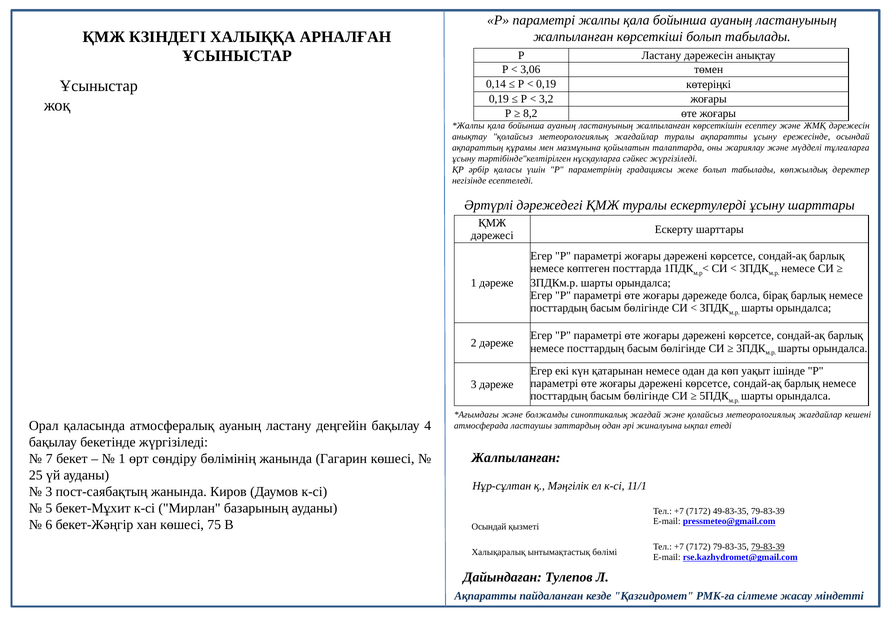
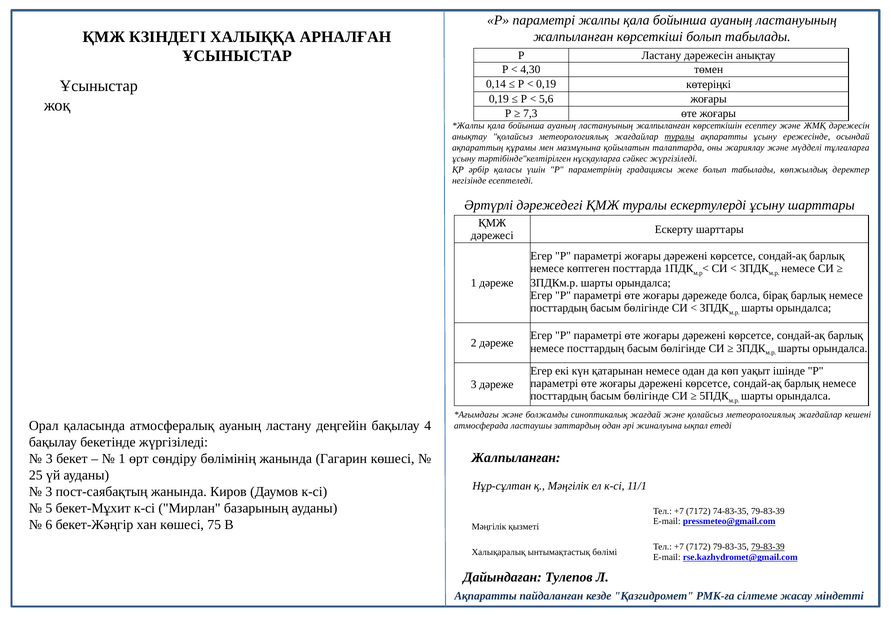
3,06: 3,06 -> 4,30 (530, 69)
3,2: 3,2 -> 5,6 (546, 99)
8,2: 8,2 -> 7,3 (530, 113)
туралы underline: none -> present (679, 137)
7: 7 -> 3 (49, 459)
49-83-35: 49-83-35 -> 74-83-35 (731, 511)
Осындай: Осындай -> Мәңгілік (489, 526)
